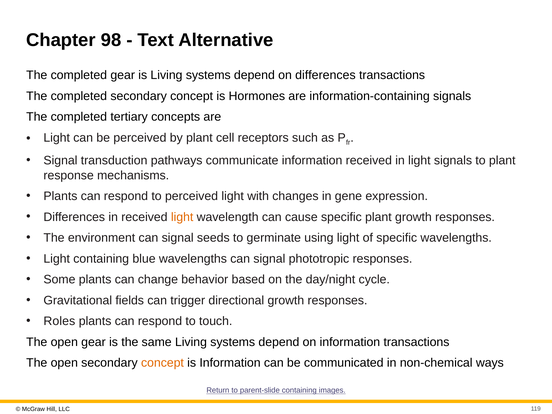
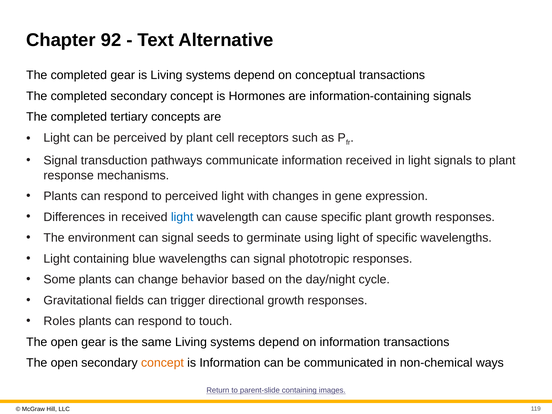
98: 98 -> 92 (111, 40)
on differences: differences -> conceptual (325, 75)
light colour: orange -> blue (182, 217)
